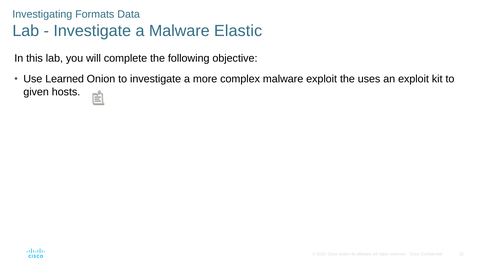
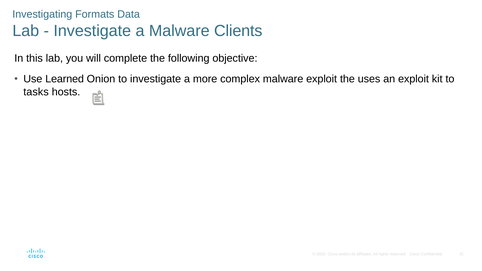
Elastic: Elastic -> Clients (238, 31)
given: given -> tasks (36, 92)
